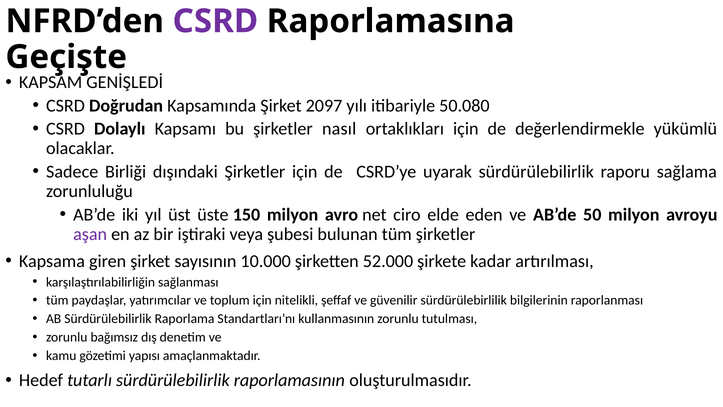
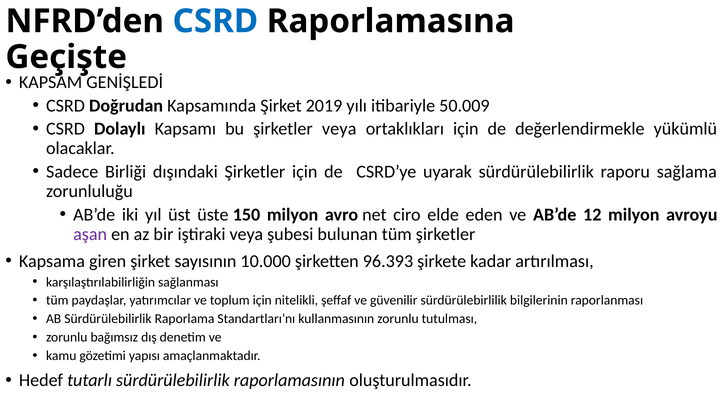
CSRD colour: purple -> blue (215, 21)
2097: 2097 -> 2019 (324, 106)
50.080: 50.080 -> 50.009 (464, 106)
şirketler nasıl: nasıl -> veya (339, 129)
50: 50 -> 12 (592, 214)
52.000: 52.000 -> 96.393 (388, 261)
